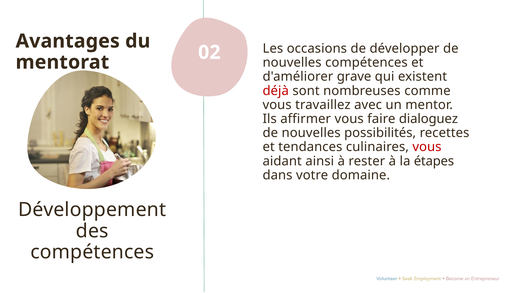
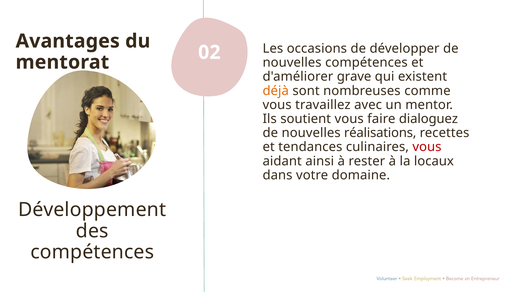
déjà colour: red -> orange (276, 91)
affirmer: affirmer -> soutient (306, 119)
possibilités: possibilités -> réalisations (380, 133)
étapes: étapes -> locaux (434, 161)
